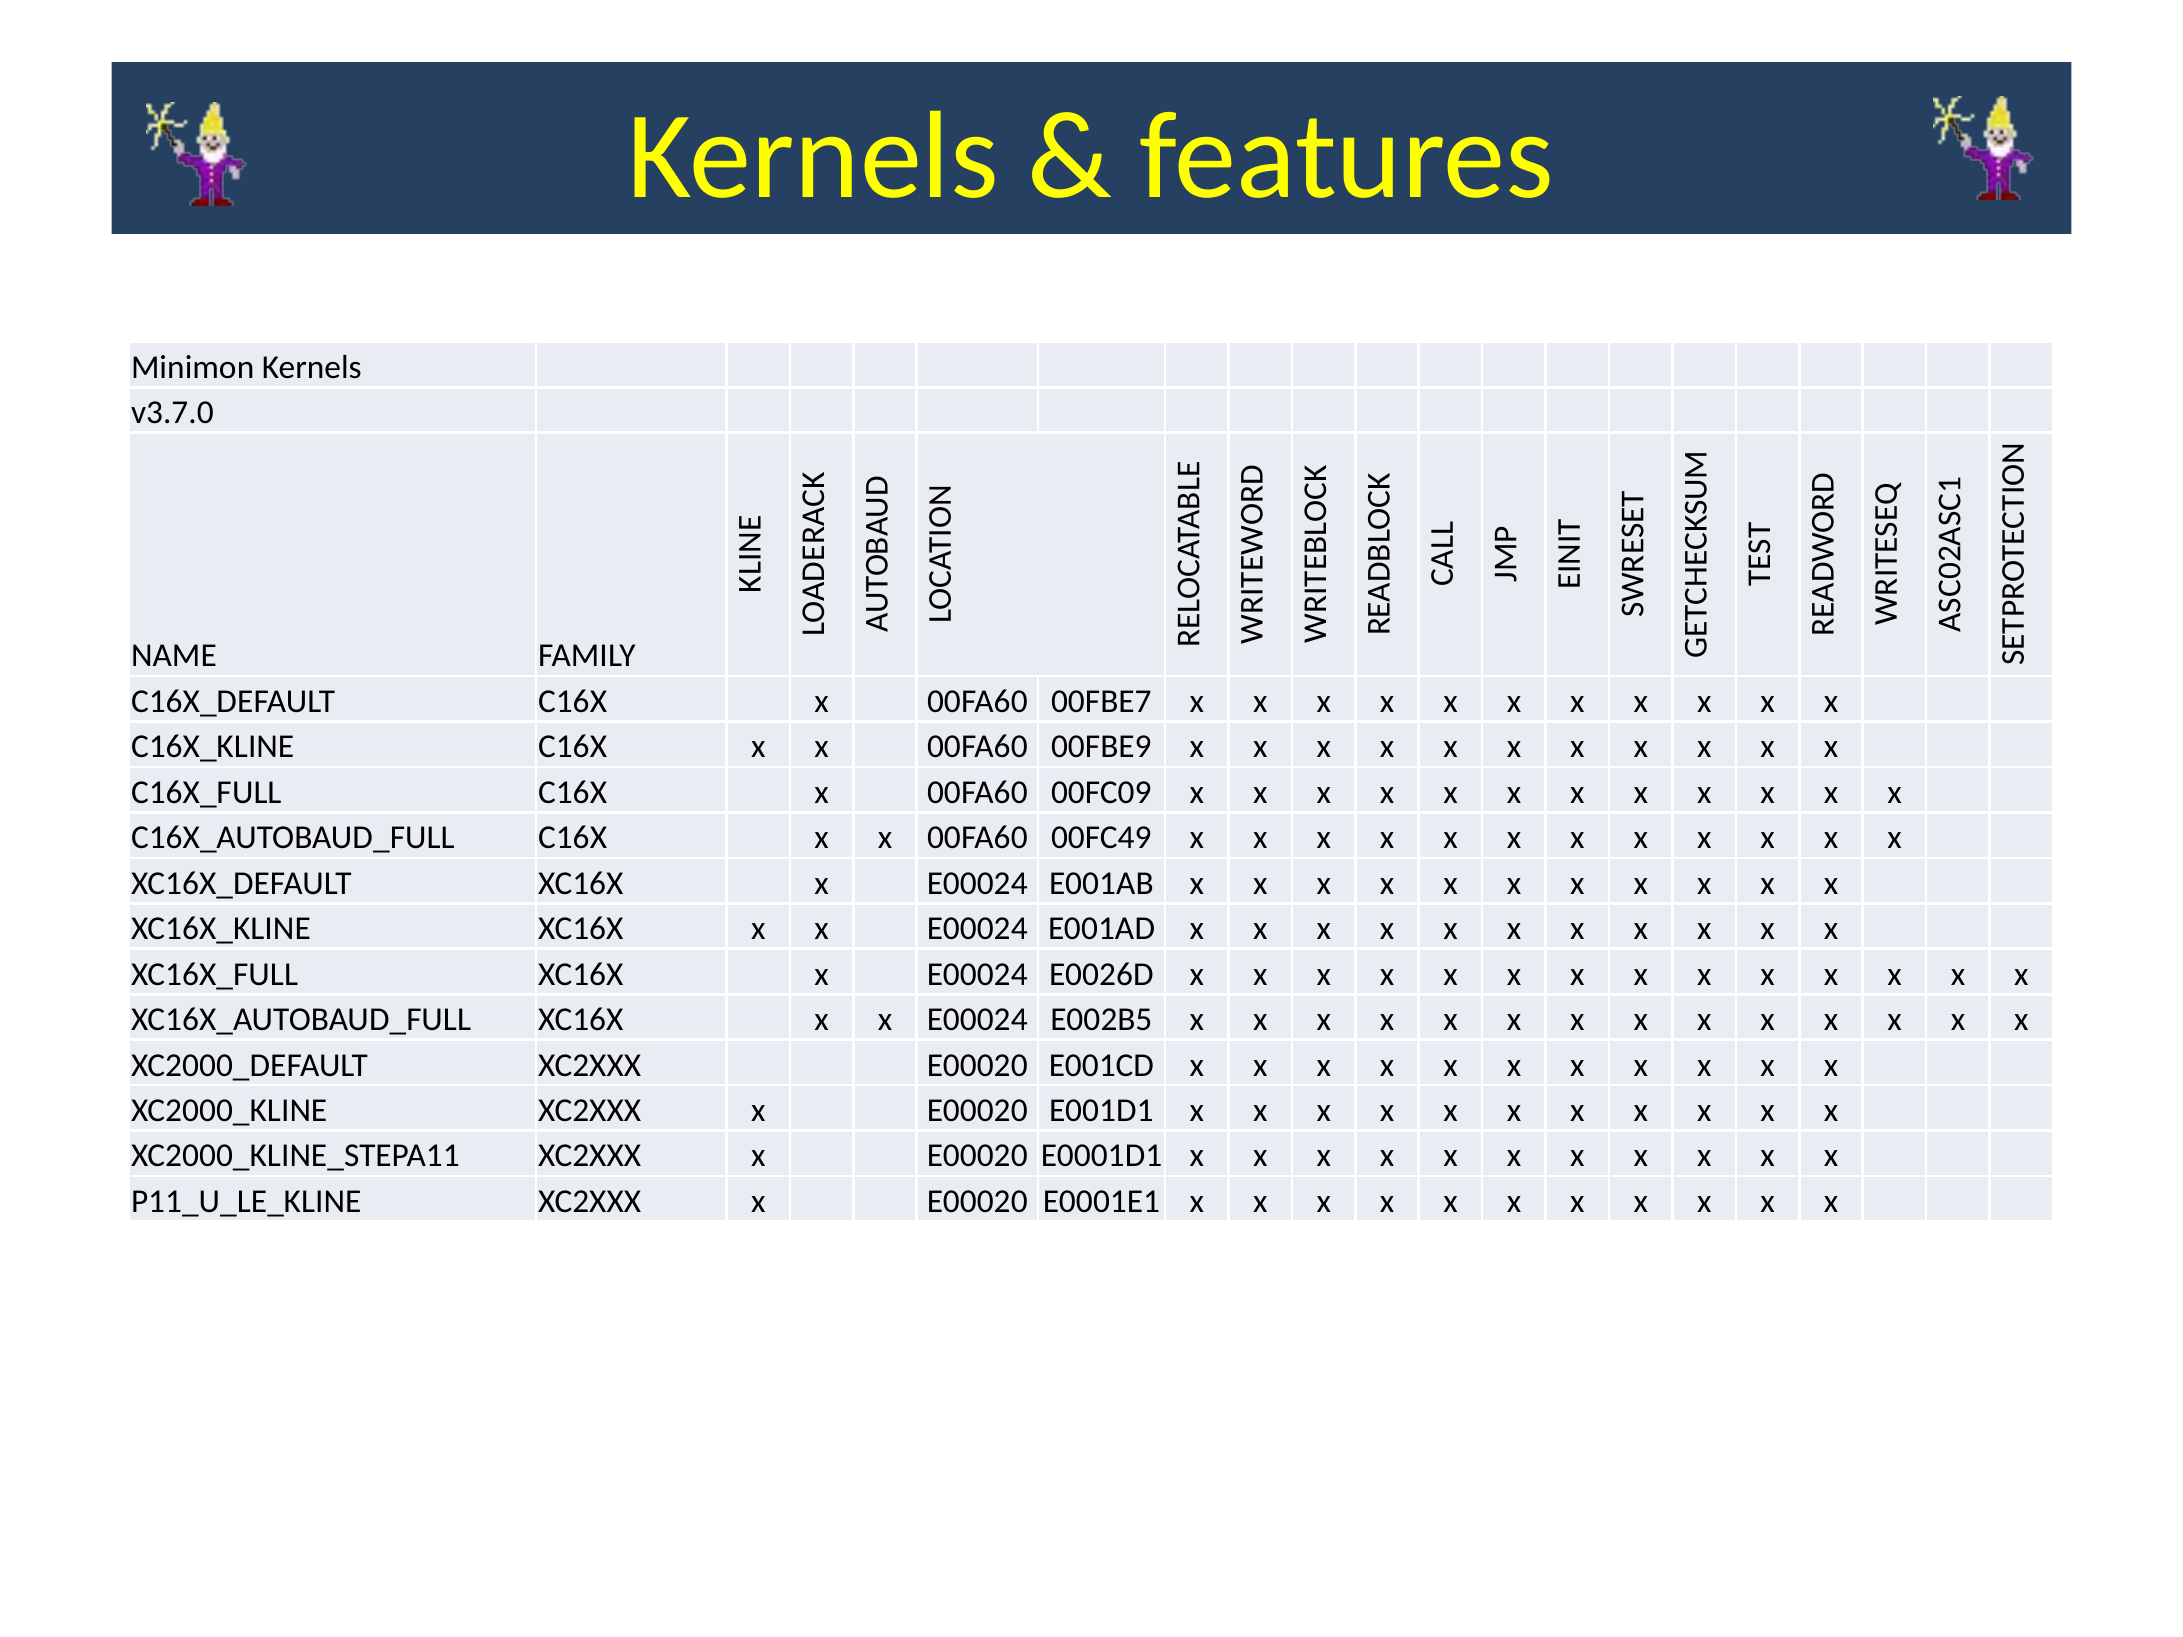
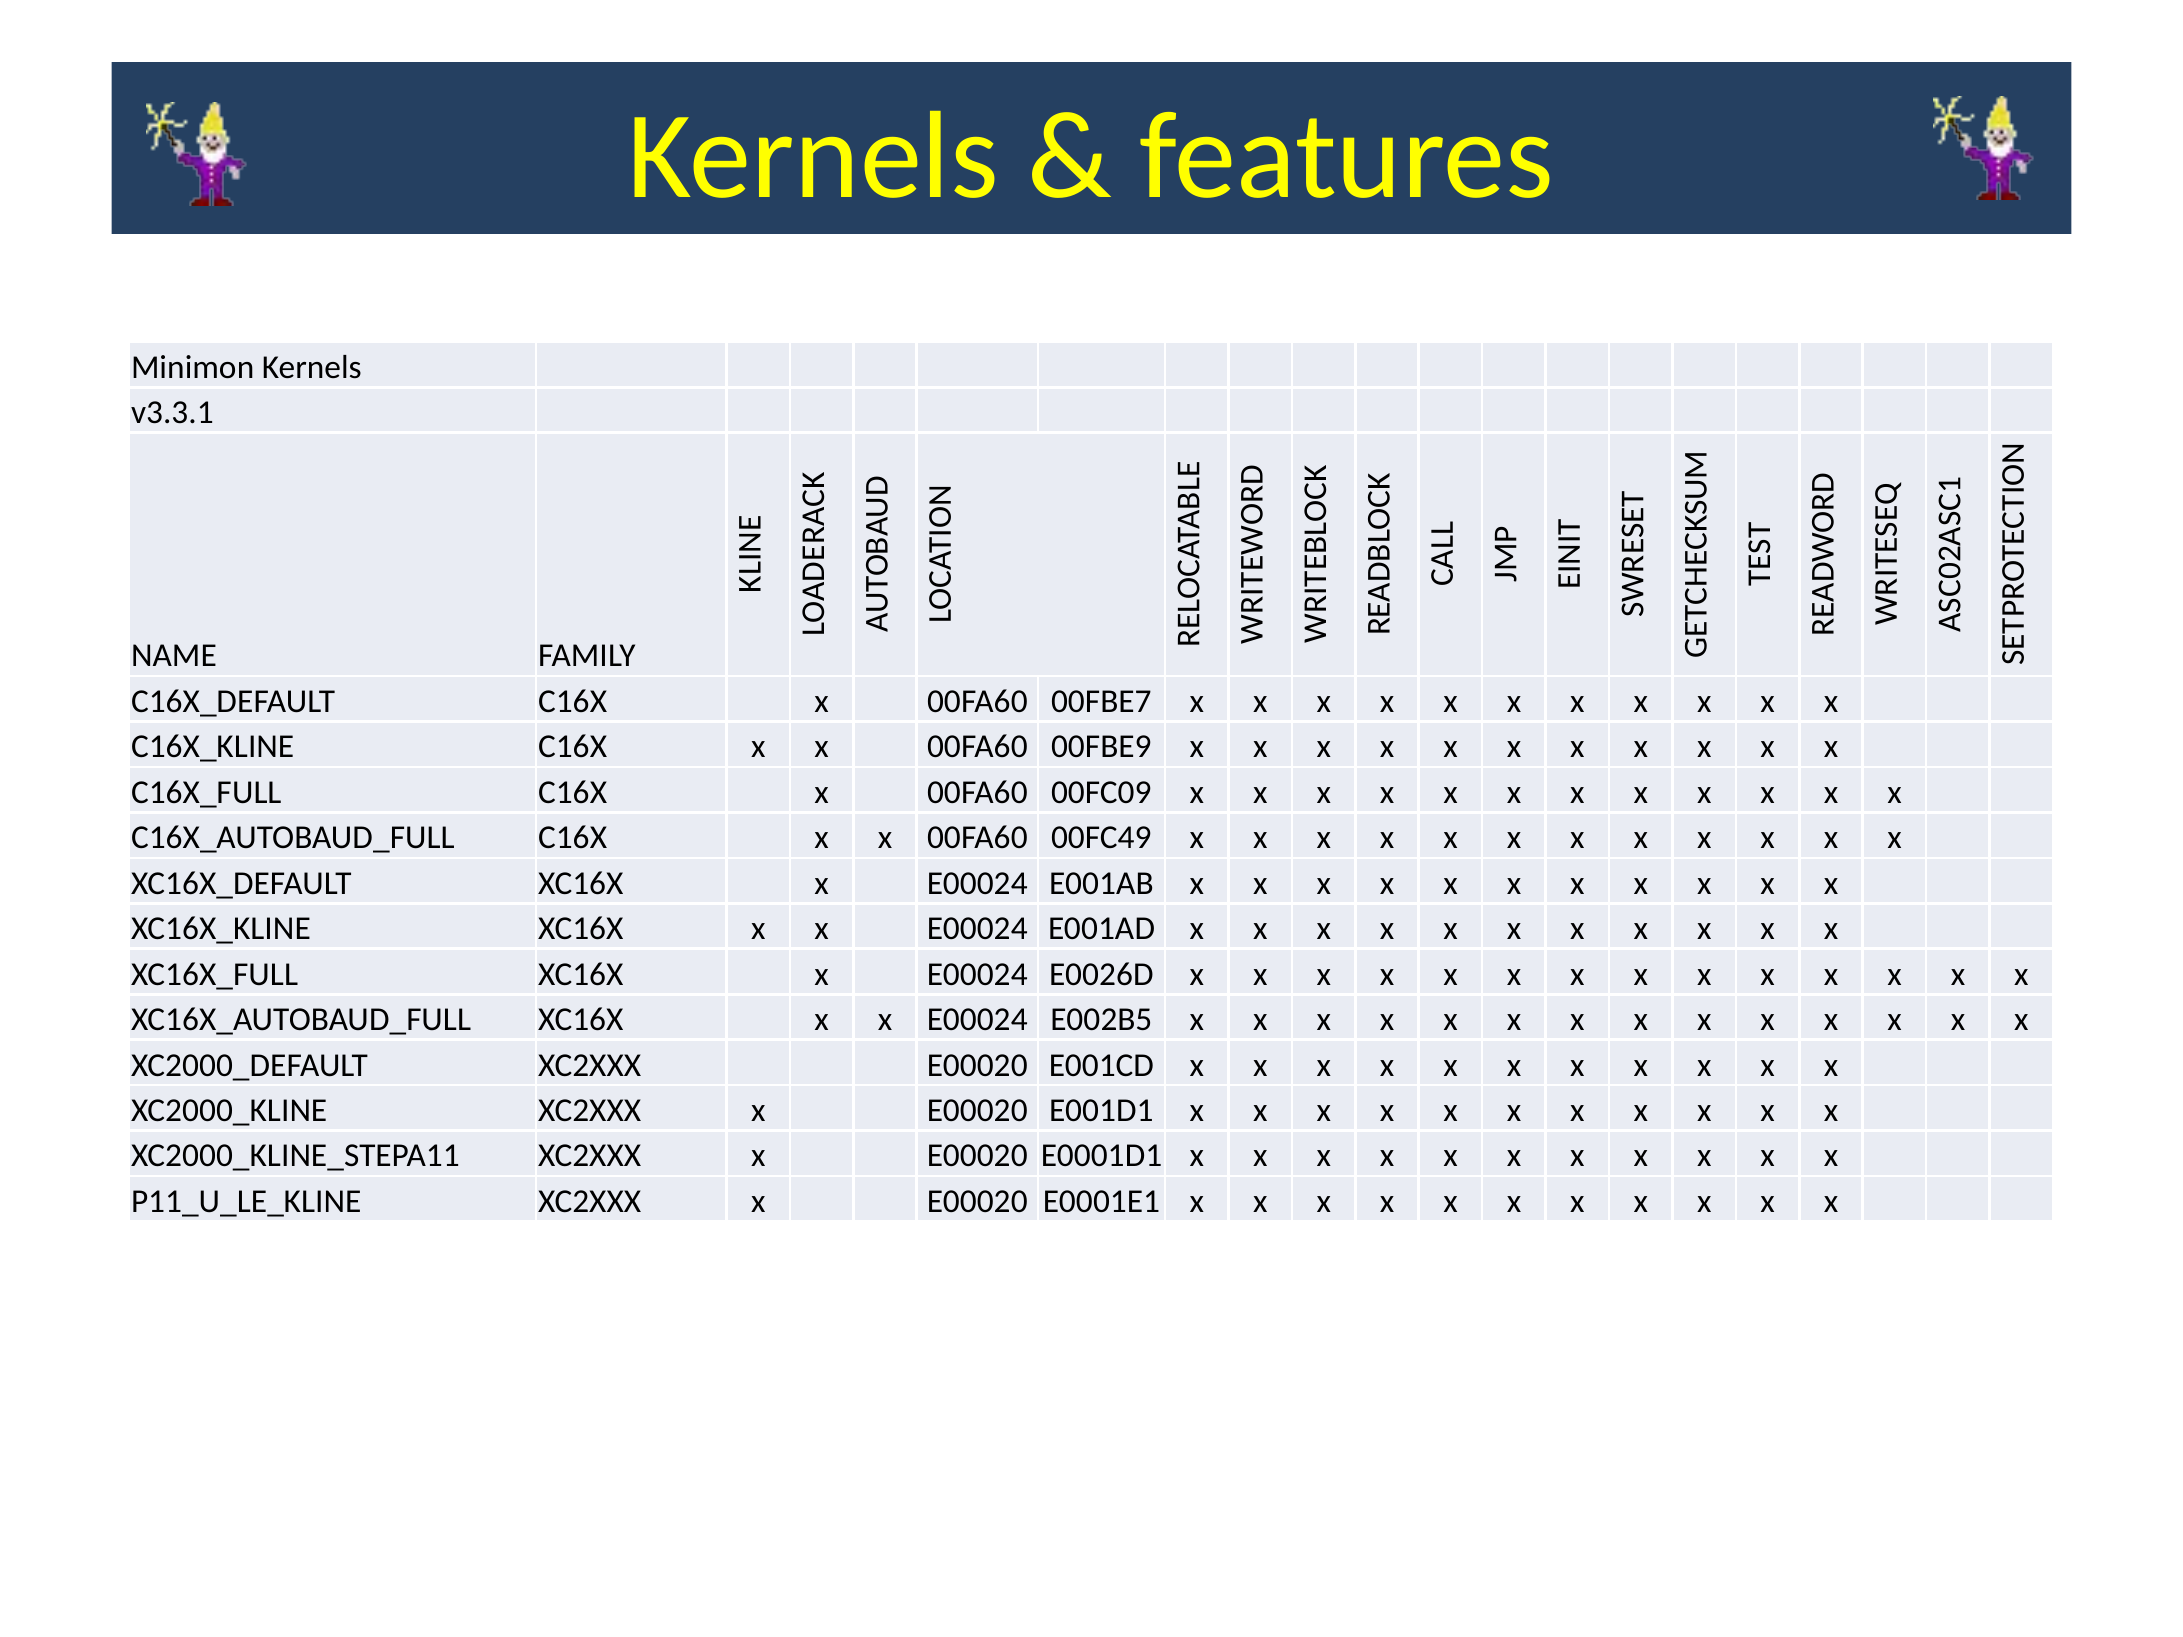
v3.7.0: v3.7.0 -> v3.3.1 (172, 413)
